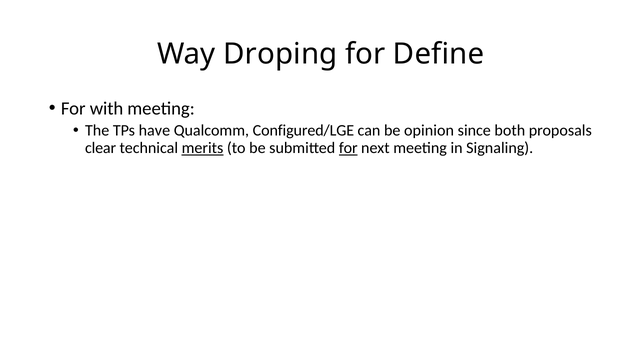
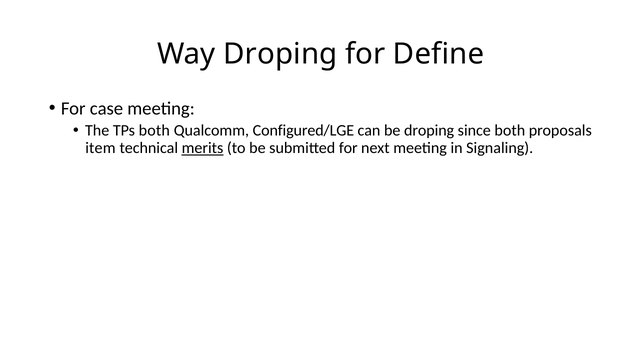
with: with -> case (107, 109)
TPs have: have -> both (154, 131)
be opinion: opinion -> droping (429, 131)
clear: clear -> item (100, 148)
for underline: present -> none (348, 148)
